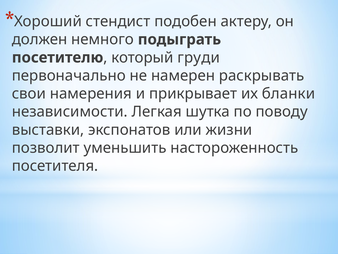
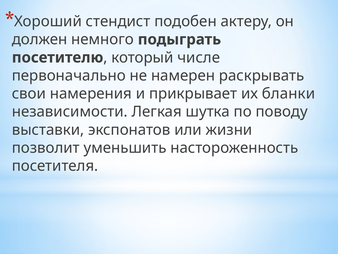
груди: груди -> числе (199, 57)
